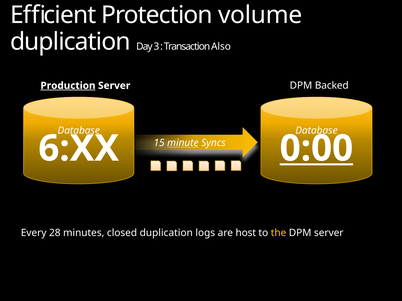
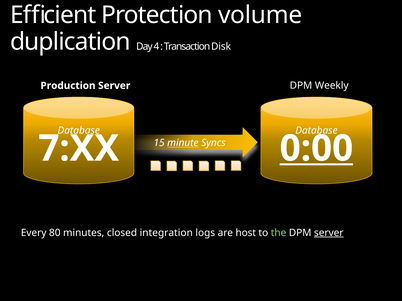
3: 3 -> 4 (156, 46)
Also: Also -> Disk (221, 46)
Backed: Backed -> Weekly (332, 86)
Production underline: present -> none (68, 86)
6:XX: 6:XX -> 7:XX (79, 149)
28: 28 -> 80 (55, 233)
closed duplication: duplication -> integration (166, 233)
the colour: yellow -> light green (279, 233)
server underline: none -> present (329, 233)
